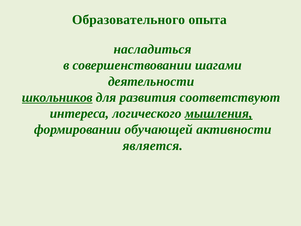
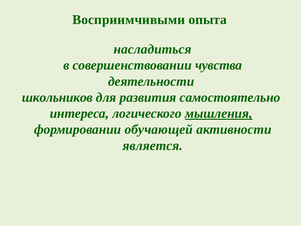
Образовательного: Образовательного -> Восприимчивыми (129, 20)
шагами: шагами -> чувства (219, 65)
школьников underline: present -> none (57, 97)
соответствуют: соответствуют -> самостоятельно (230, 97)
